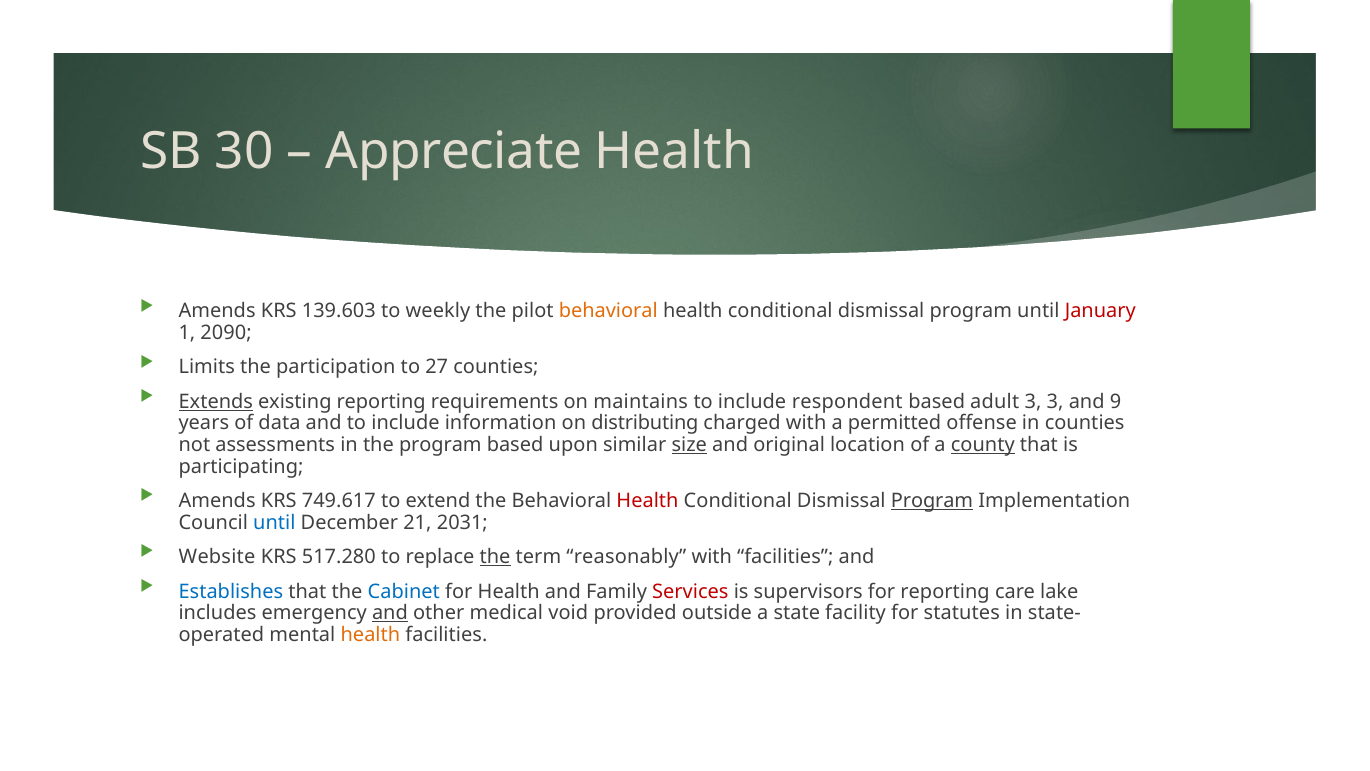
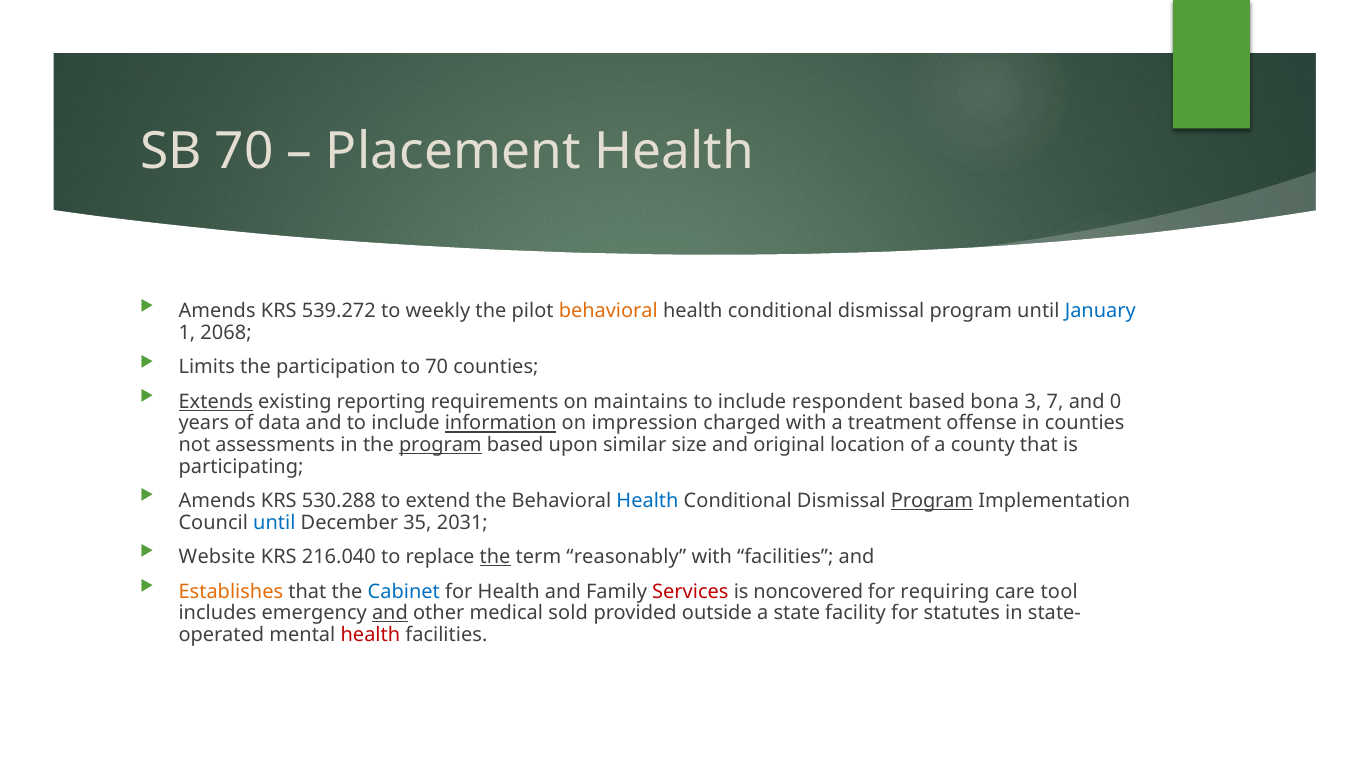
SB 30: 30 -> 70 (244, 152)
Appreciate: Appreciate -> Placement (454, 152)
139.603: 139.603 -> 539.272 (339, 311)
January colour: red -> blue (1100, 311)
2090: 2090 -> 2068 (226, 333)
to 27: 27 -> 70 (437, 367)
adult: adult -> bona (995, 402)
3 3: 3 -> 7 (1055, 402)
9: 9 -> 0 (1116, 402)
information underline: none -> present (501, 423)
distributing: distributing -> impression (645, 423)
permitted: permitted -> treatment (895, 423)
program underline: none -> present (440, 445)
size underline: present -> none (689, 445)
county underline: present -> none (983, 445)
749.617: 749.617 -> 530.288 (339, 501)
Health colour: red -> blue (648, 501)
21: 21 -> 35 (417, 522)
517.280: 517.280 -> 216.040 (339, 557)
Establishes colour: blue -> orange (231, 591)
supervisors: supervisors -> noncovered (808, 591)
for reporting: reporting -> requiring (945, 591)
lake: lake -> tool (1059, 591)
void: void -> sold (568, 613)
health colour: orange -> red (370, 634)
